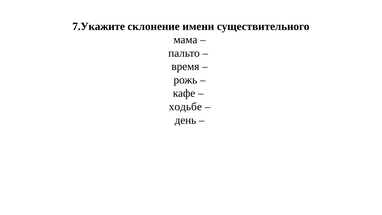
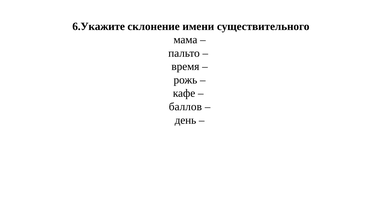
7.Укажите: 7.Укажите -> 6.Укажите (99, 26)
ходьбе: ходьбе -> баллов (185, 107)
